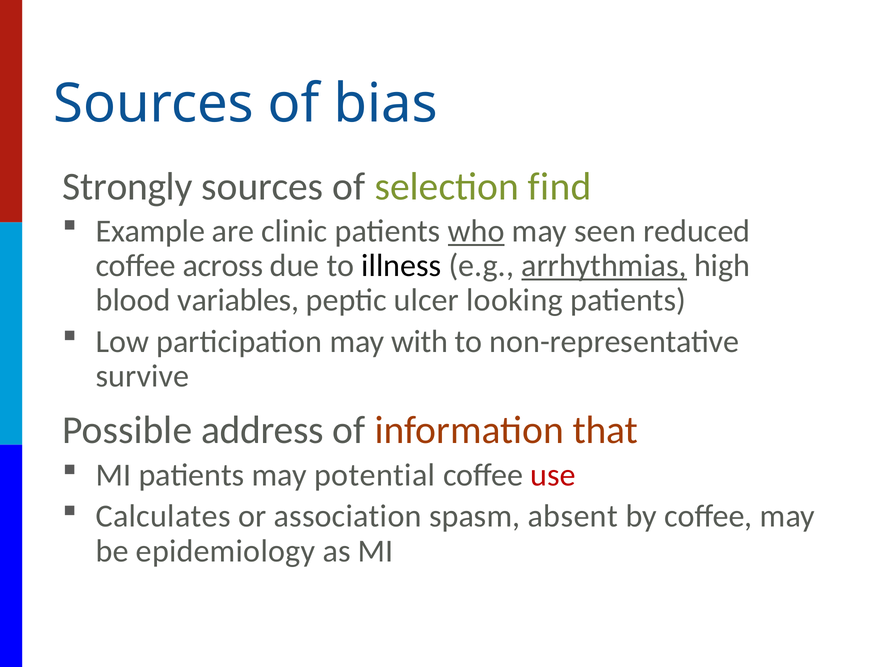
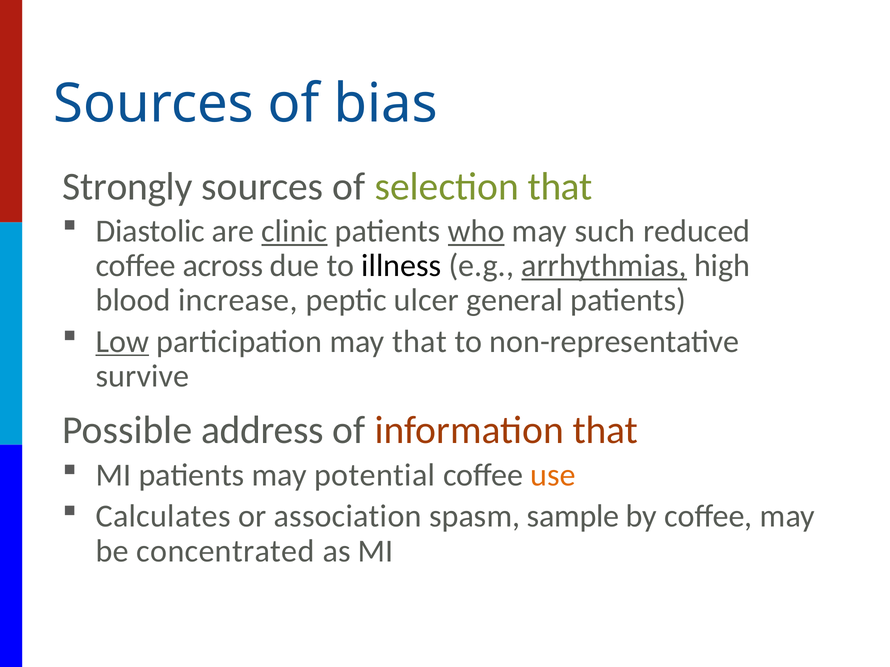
selection find: find -> that (560, 187)
Example: Example -> Diastolic (150, 231)
clinic underline: none -> present (294, 231)
seen: seen -> such (605, 231)
variables: variables -> increase (238, 301)
looking: looking -> general (515, 301)
Low underline: none -> present (122, 342)
may with: with -> that (419, 342)
use colour: red -> orange (553, 476)
absent: absent -> sample (573, 517)
epidemiology: epidemiology -> concentrated (225, 551)
